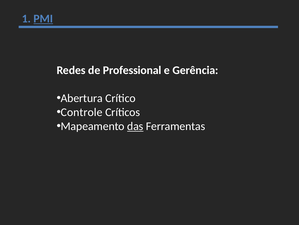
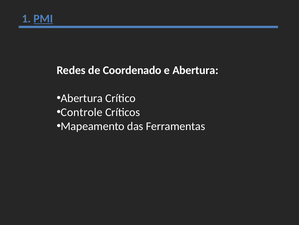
Professional: Professional -> Coordenado (132, 70)
e Gerência: Gerência -> Abertura (195, 70)
das underline: present -> none (135, 126)
